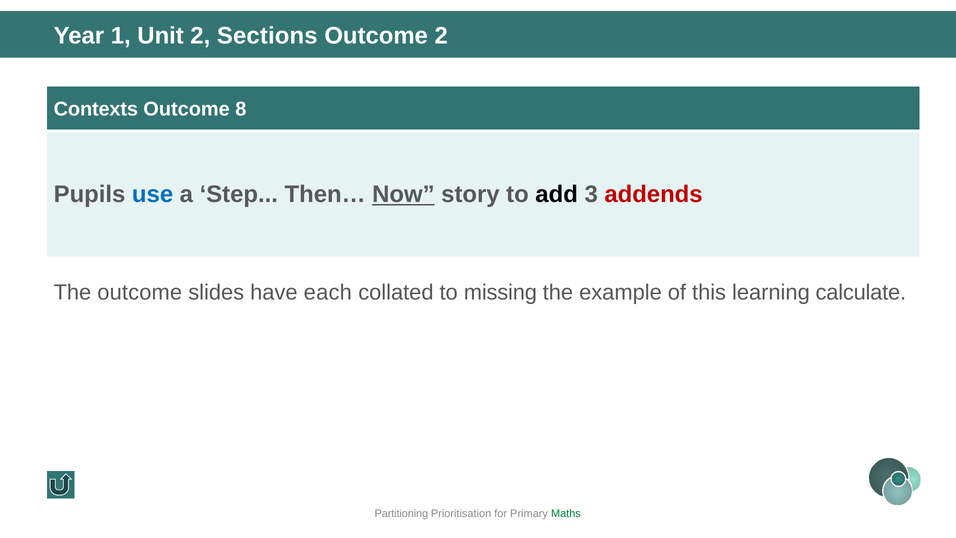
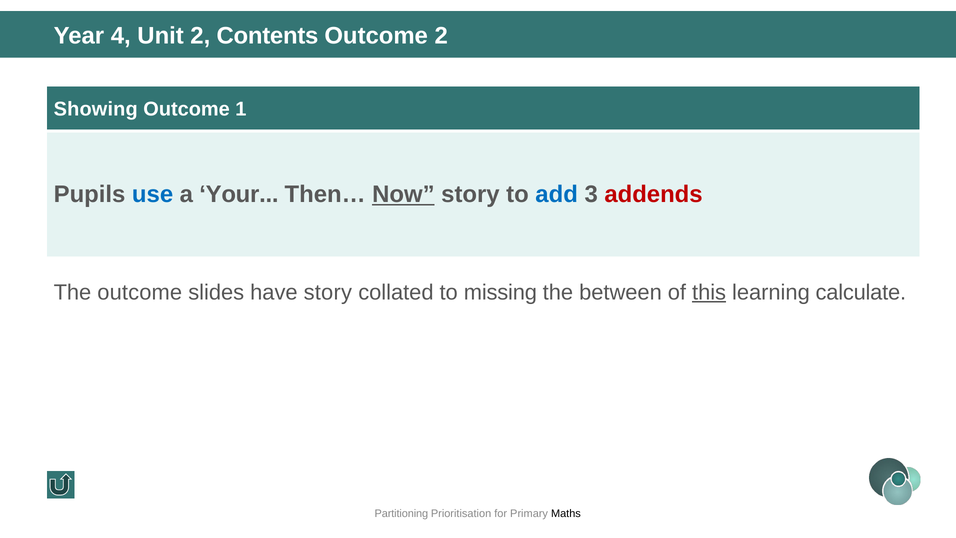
1: 1 -> 4 (121, 36)
Sections: Sections -> Contents (267, 36)
Contexts: Contexts -> Showing (96, 109)
8: 8 -> 1 (241, 109)
Step: Step -> Your (239, 194)
add colour: black -> blue (557, 194)
have each: each -> story (328, 292)
example: example -> between (620, 292)
this underline: none -> present (709, 292)
Maths colour: green -> black (566, 513)
